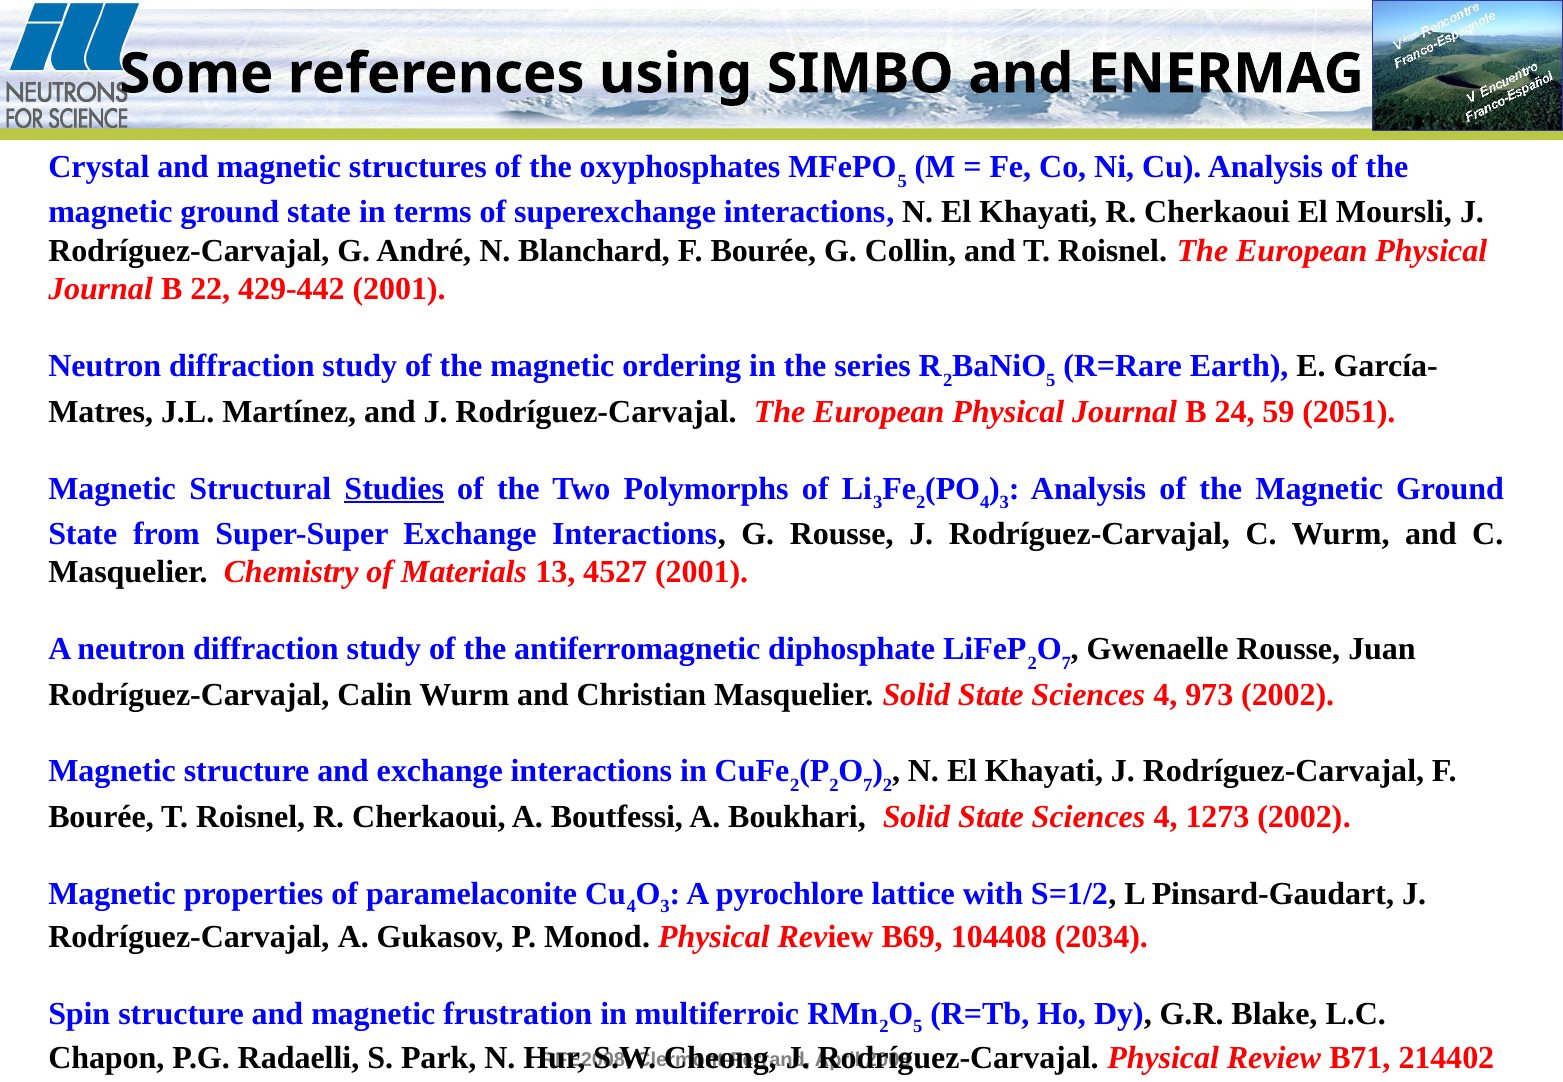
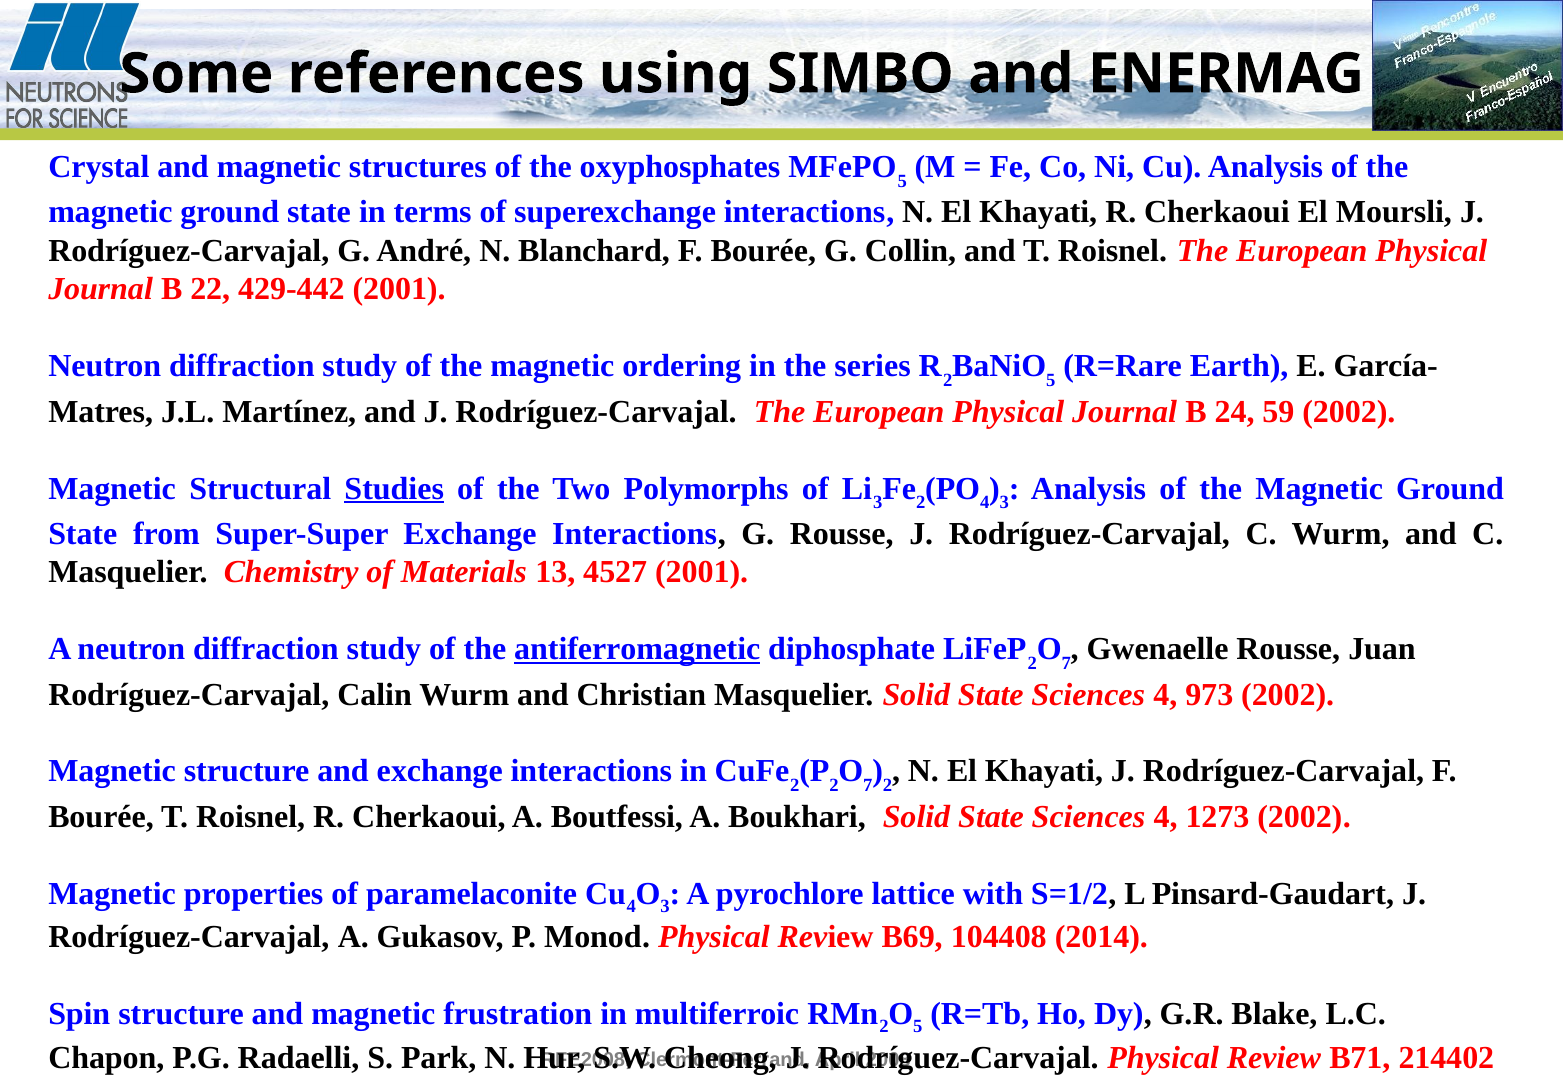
59 2051: 2051 -> 2002 (1349, 412)
antiferromagnetic underline: none -> present (637, 649)
2034: 2034 -> 2014 (1101, 937)
